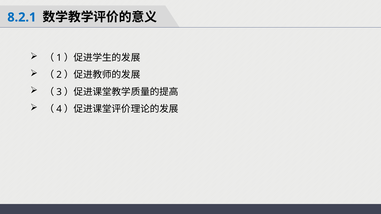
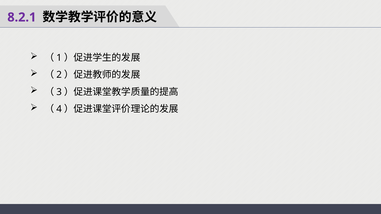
8.2.1 colour: blue -> purple (22, 17)
